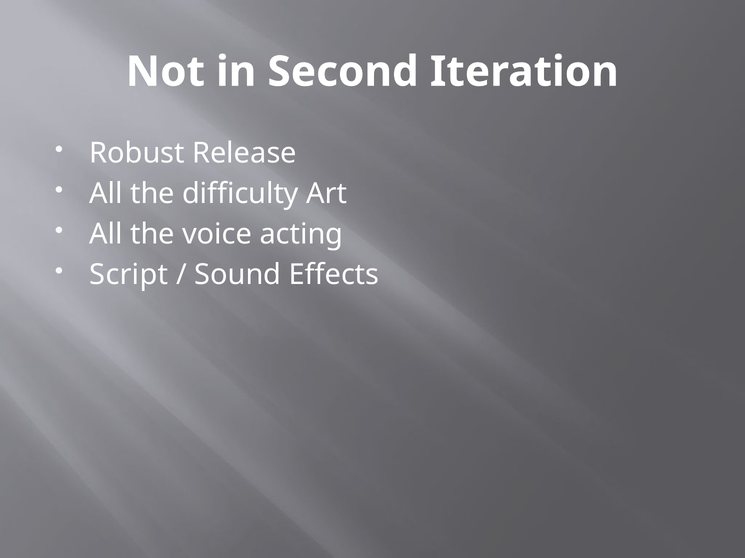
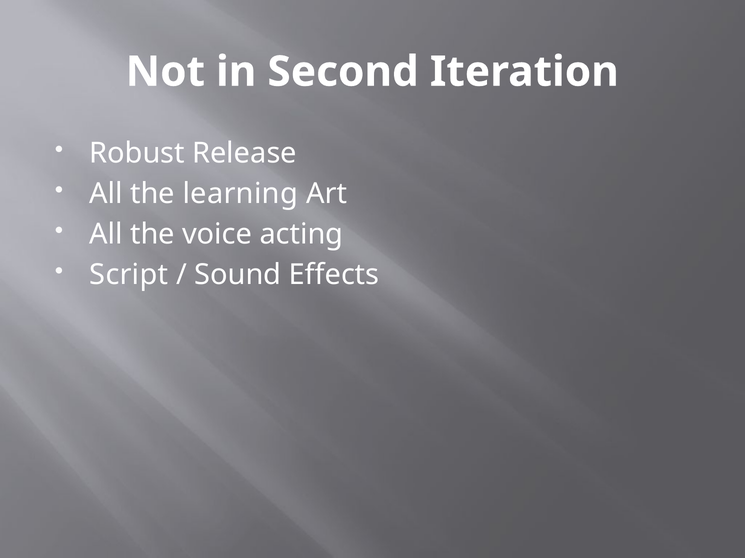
difficulty: difficulty -> learning (240, 194)
